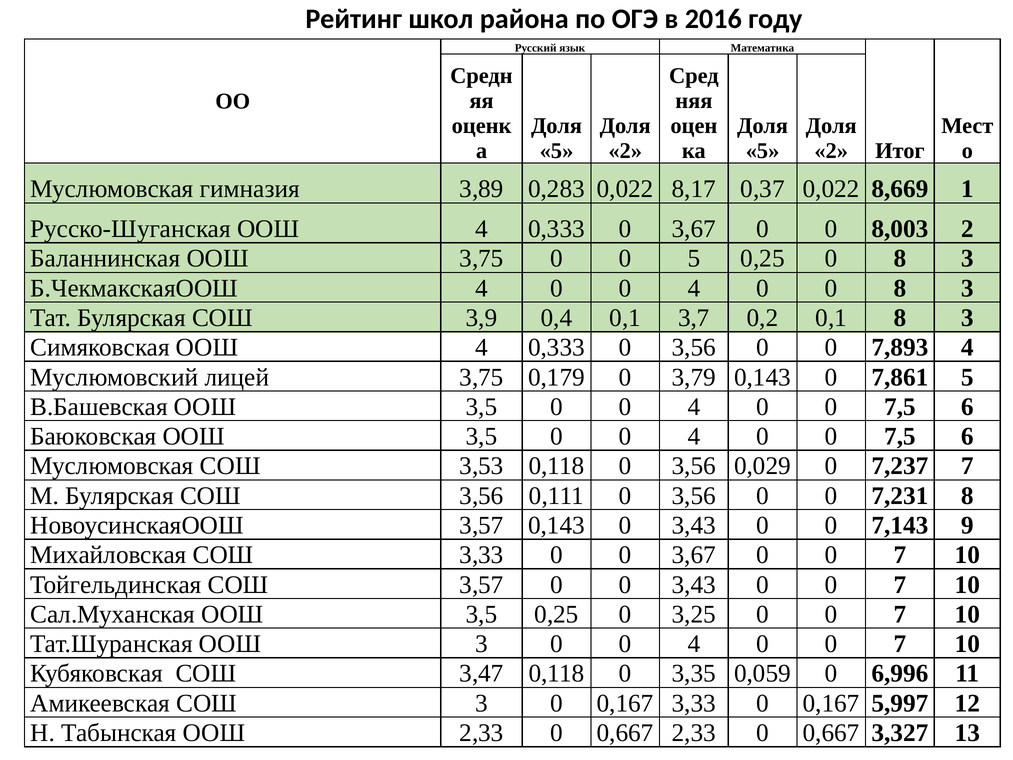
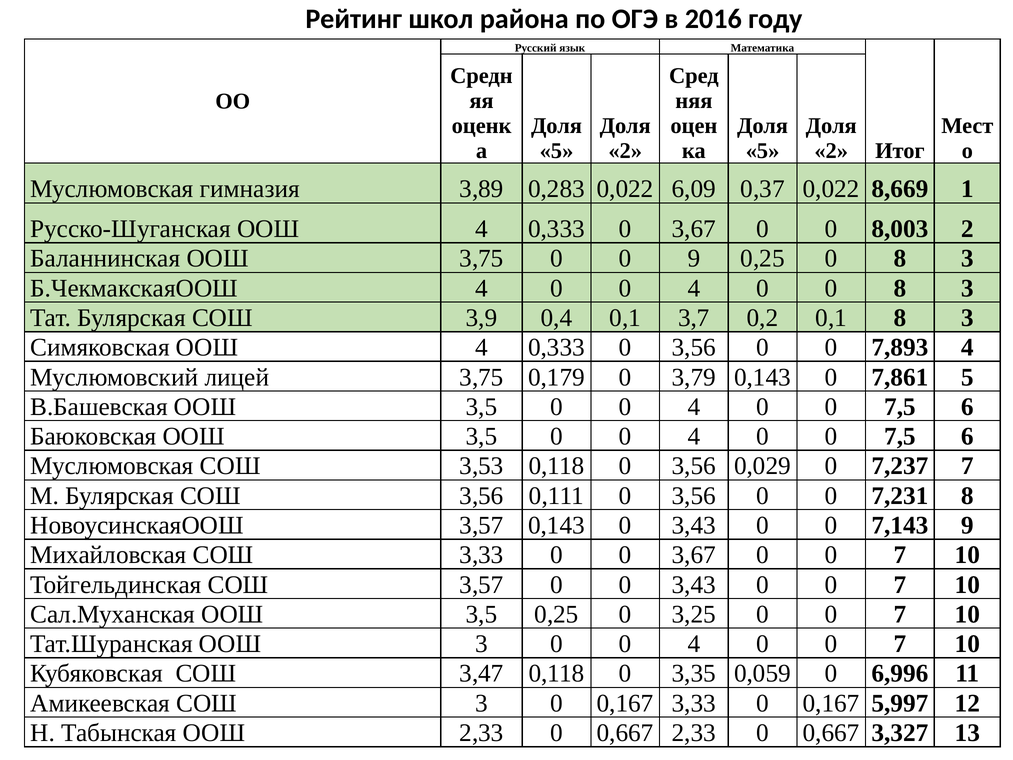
8,17: 8,17 -> 6,09 (694, 189)
0 5: 5 -> 9 (694, 259)
